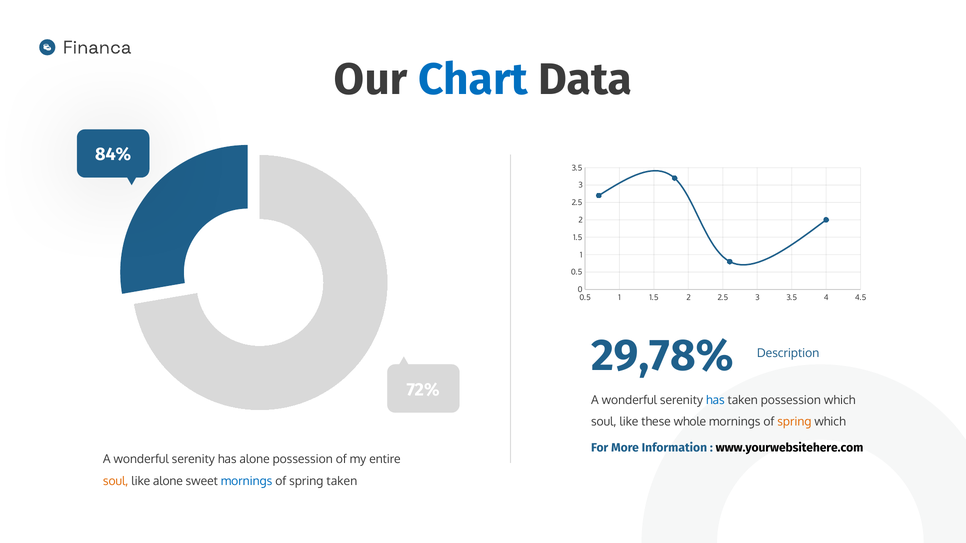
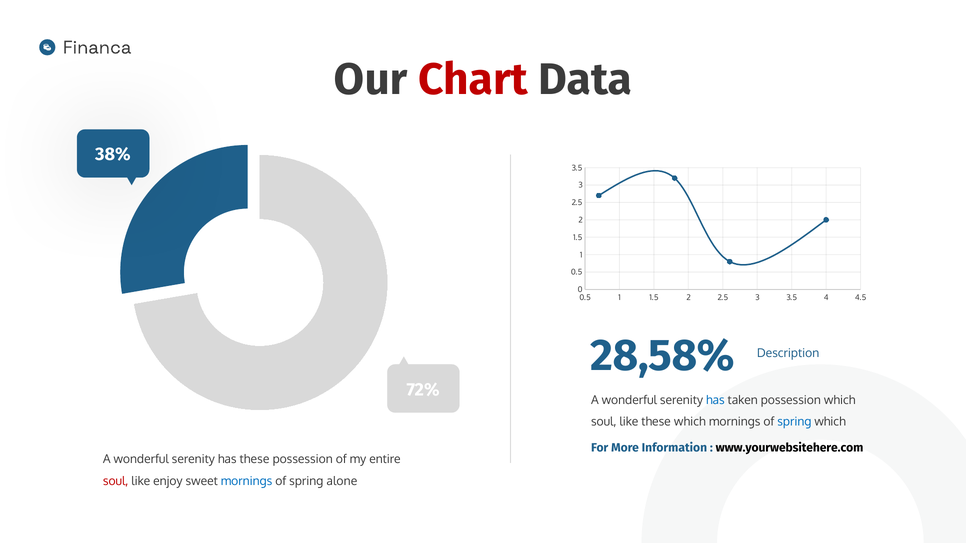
Chart colour: blue -> red (473, 80)
84%: 84% -> 38% (113, 155)
29,78%: 29,78% -> 28,58% (663, 356)
these whole: whole -> which (690, 422)
spring colour: orange -> blue (794, 422)
has alone: alone -> these (254, 460)
soul colour: orange -> red (116, 481)
like alone: alone -> enjoy (168, 481)
spring taken: taken -> alone (342, 481)
